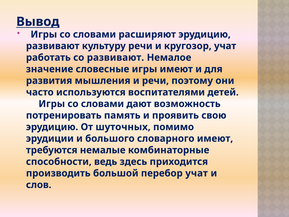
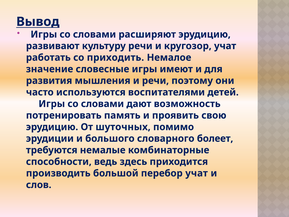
со развивают: развивают -> приходить (115, 57)
словарного имеют: имеют -> болеет (215, 138)
